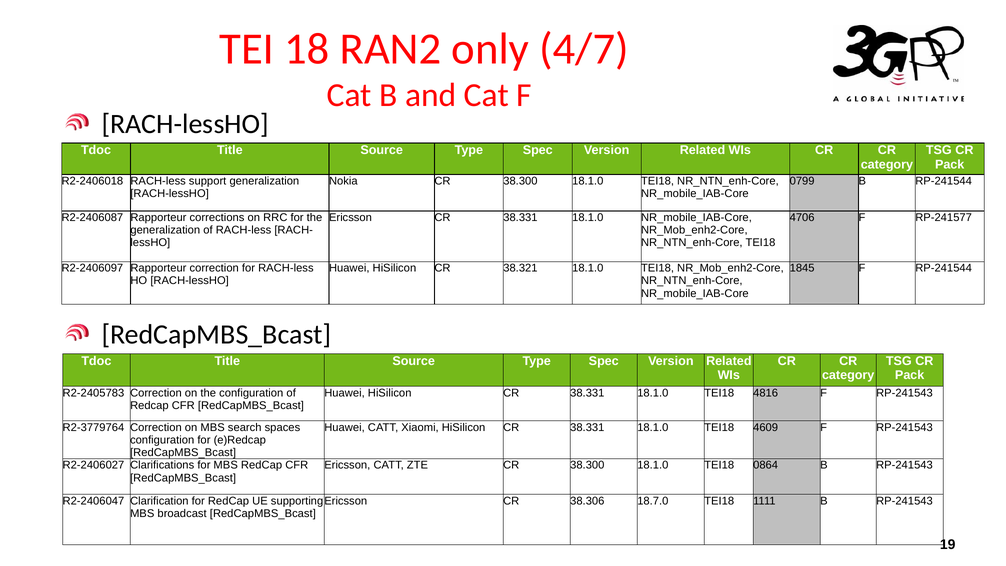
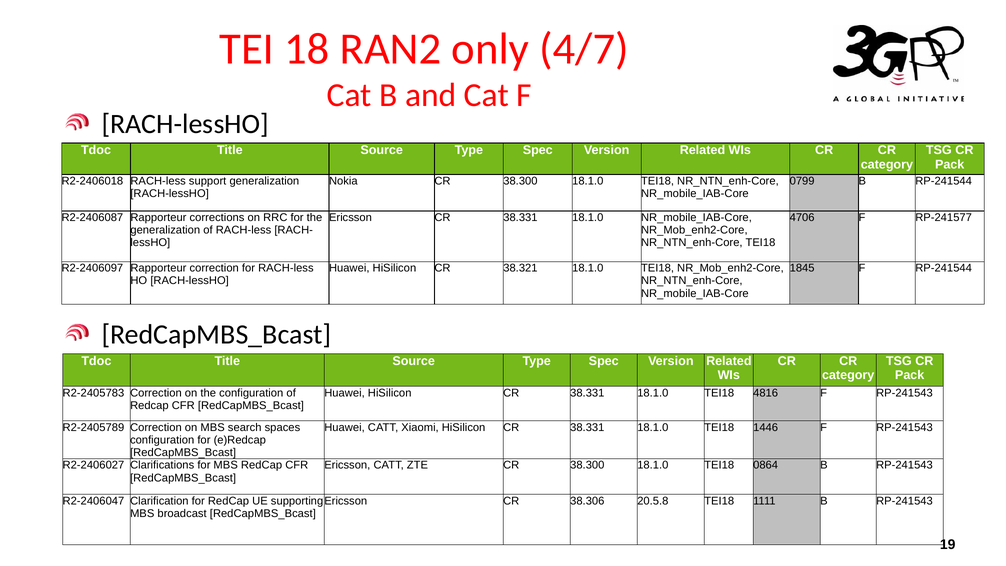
R2-3779764: R2-3779764 -> R2-2405789 (93, 427)
4609: 4609 -> 1446 (766, 427)
18.7.0: 18.7.0 -> 20.5.8 (653, 501)
